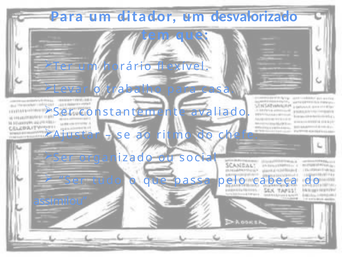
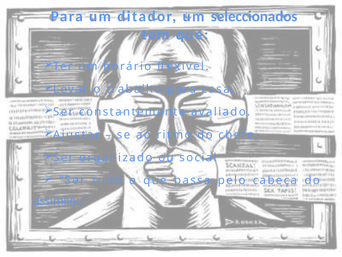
desvalorizado: desvalorizado -> seleccionados (254, 16)
